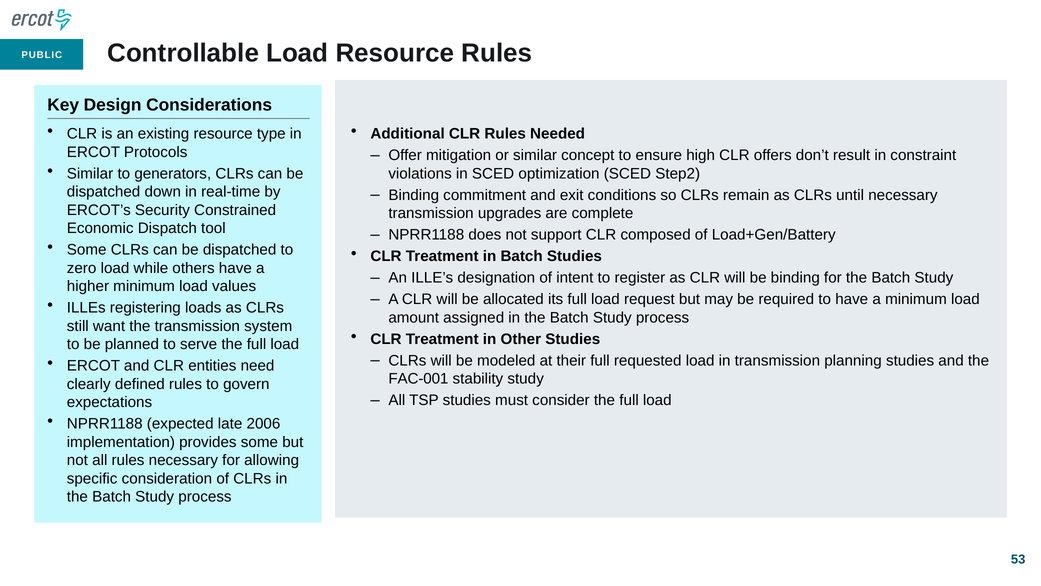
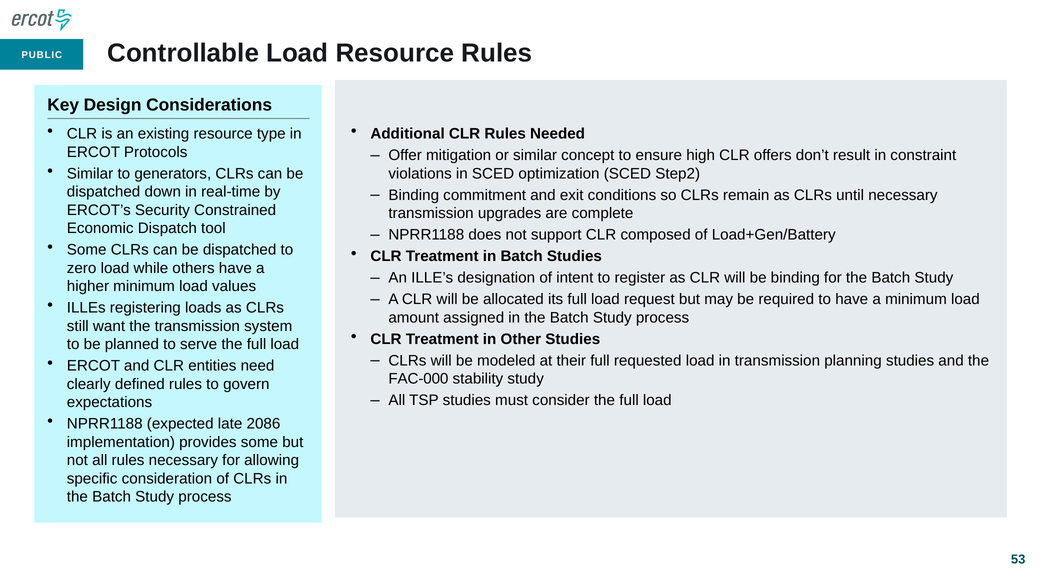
FAC-001: FAC-001 -> FAC-000 (418, 379)
2006: 2006 -> 2086 (263, 423)
